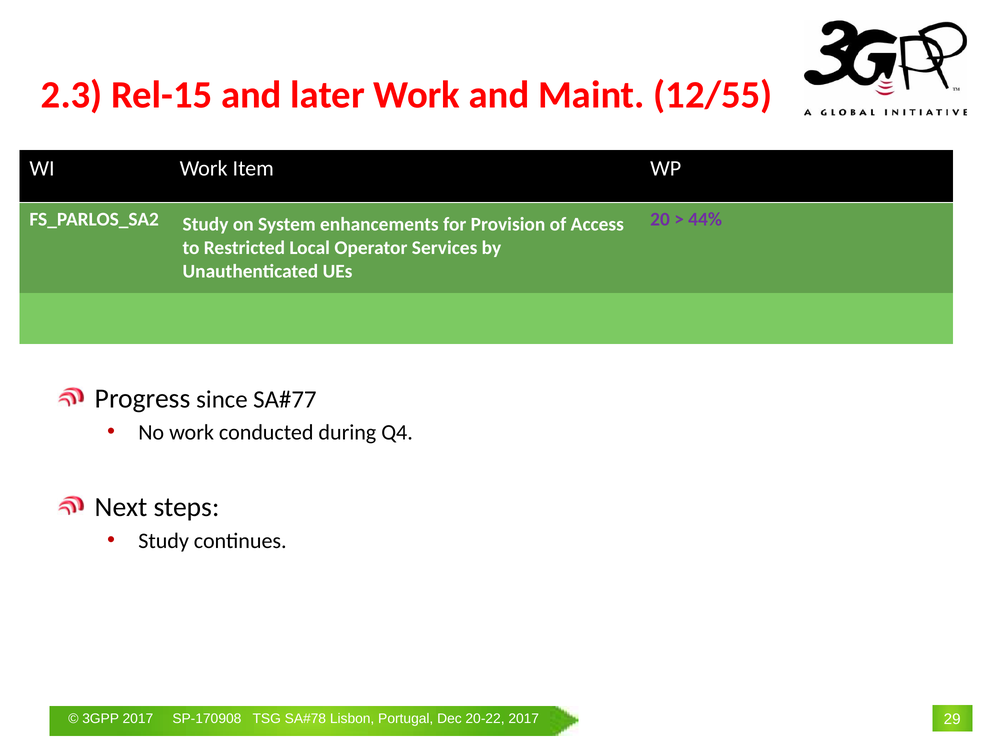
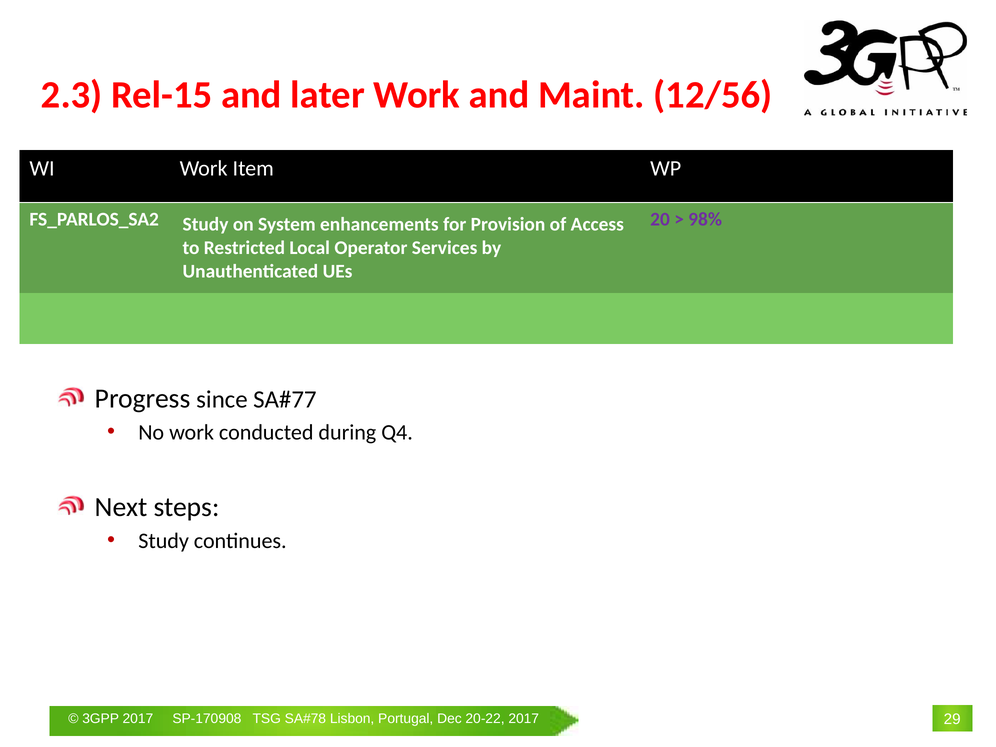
12/55: 12/55 -> 12/56 (713, 95)
44%: 44% -> 98% (705, 220)
